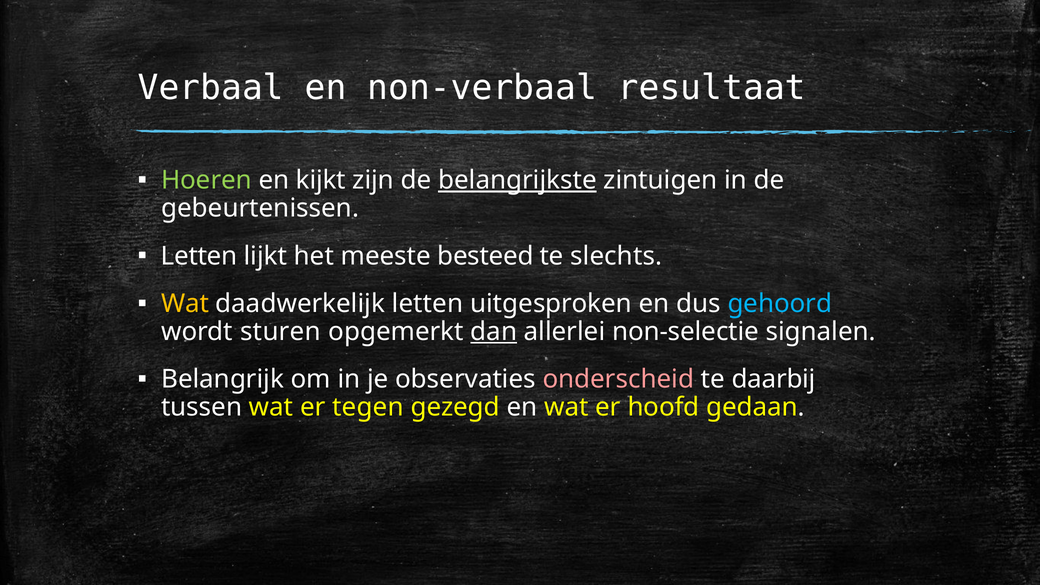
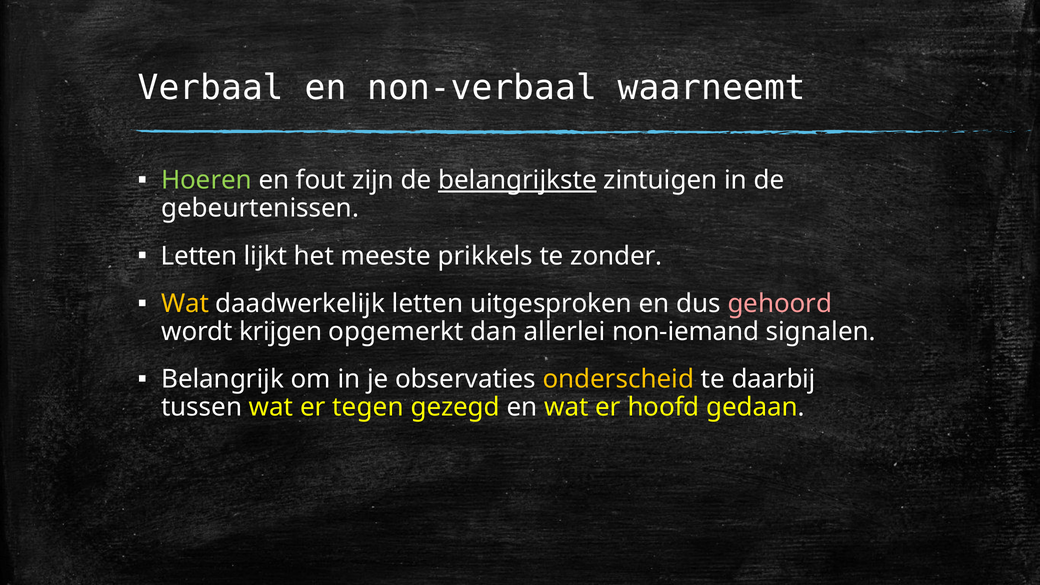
resultaat: resultaat -> waarneemt (712, 88)
kijkt: kijkt -> fout (321, 180)
besteed: besteed -> prikkels (485, 256)
slechts: slechts -> zonder (616, 256)
gehoord colour: light blue -> pink (780, 304)
sturen: sturen -> krijgen (281, 332)
dan underline: present -> none (494, 332)
non-selectie: non-selectie -> non-iemand (686, 332)
onderscheid colour: pink -> yellow (618, 379)
